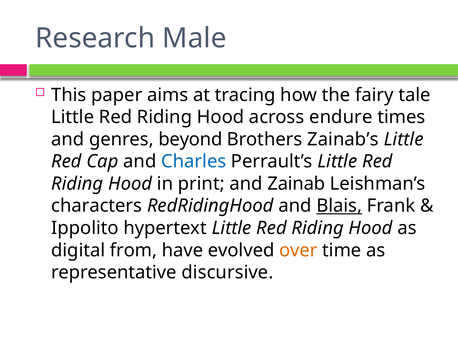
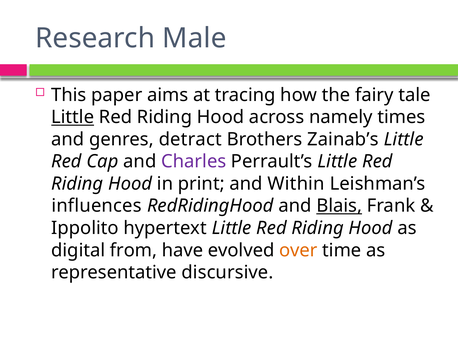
Little underline: none -> present (73, 117)
endure: endure -> namely (341, 117)
beyond: beyond -> detract (190, 139)
Charles colour: blue -> purple (194, 161)
Zainab: Zainab -> Within (296, 183)
characters: characters -> influences (97, 206)
